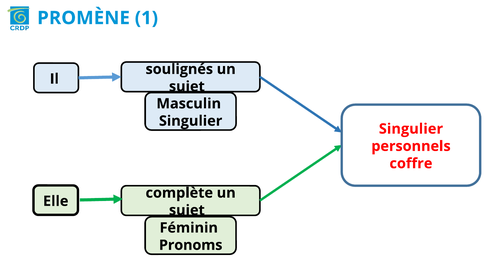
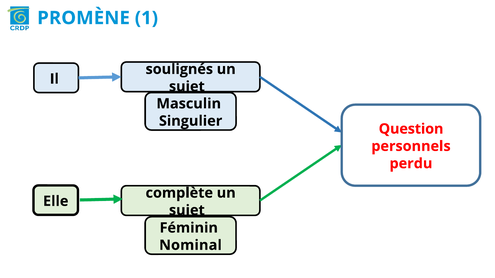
Singulier: Singulier -> Question (411, 129)
coffre: coffre -> perdu (411, 164)
Pronoms: Pronoms -> Nominal (191, 246)
